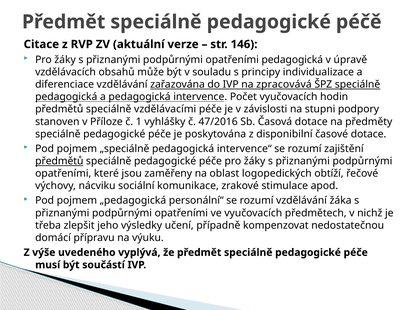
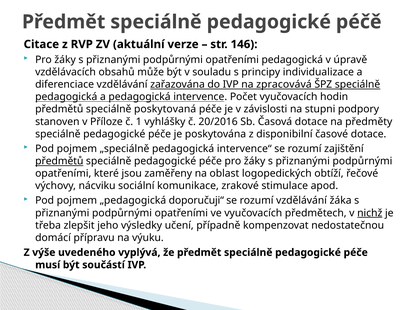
vzdělávacími: vzdělávacími -> poskytovaná (165, 109)
47/2016: 47/2016 -> 20/2016 (218, 122)
personální“: personální“ -> doporučuji“ (196, 200)
nichž underline: none -> present (370, 213)
